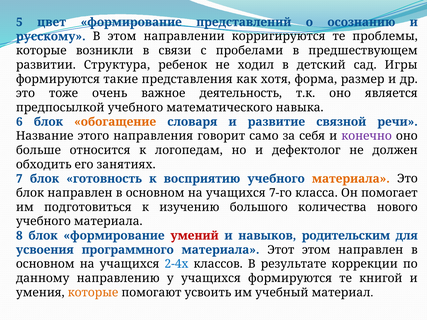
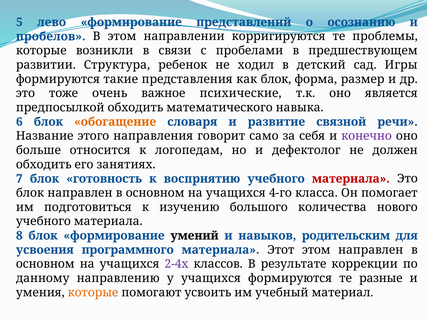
цвет: цвет -> лево (52, 22)
русскому: русскому -> пробелов (51, 36)
как хотя: хотя -> блок (276, 79)
деятельность: деятельность -> психические (241, 93)
предпосылкой учебного: учебного -> обходить (135, 108)
материала colour: orange -> red (351, 179)
7-го: 7-го -> 4-го (280, 193)
умений colour: red -> black (195, 236)
2-4х colour: blue -> purple (176, 264)
книгой: книгой -> разные (381, 279)
